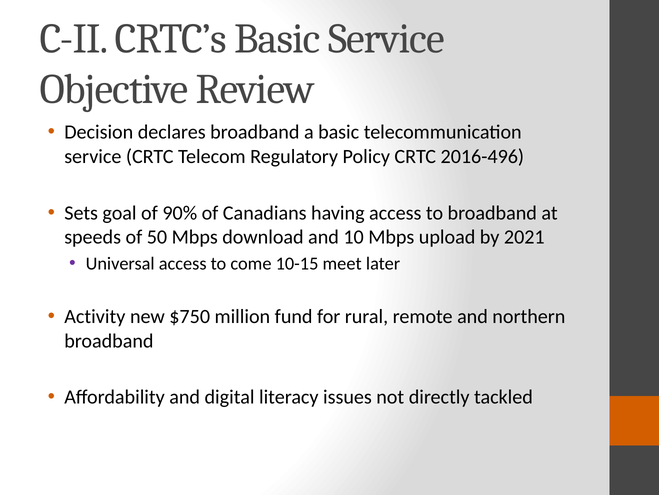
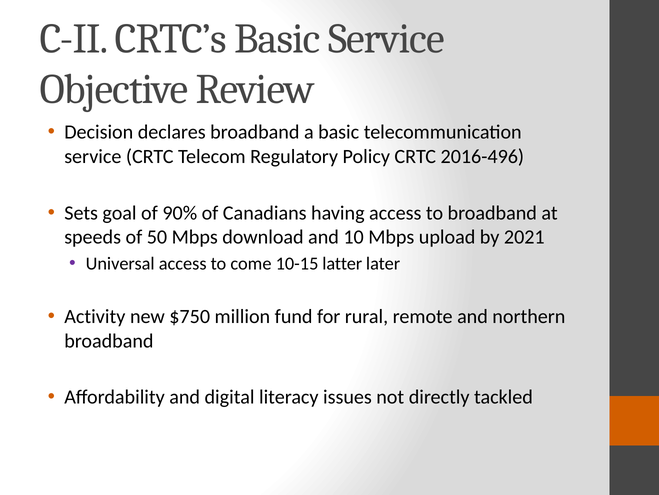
meet: meet -> latter (342, 263)
